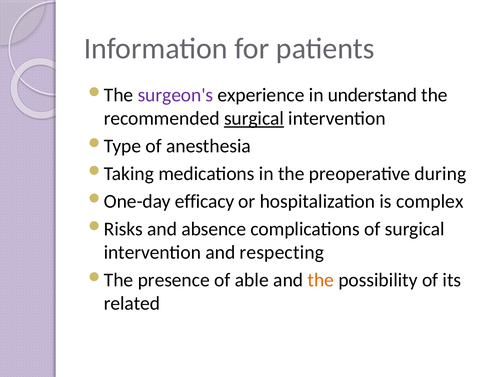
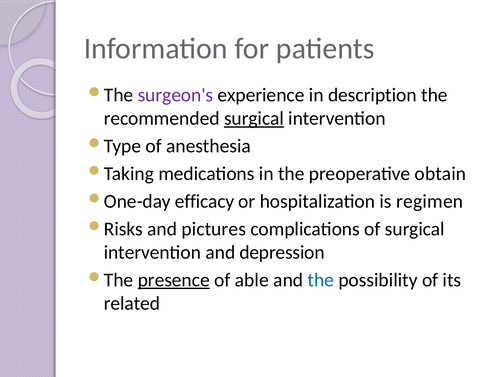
understand: understand -> description (372, 95)
during: during -> obtain (440, 174)
complex: complex -> regimen (430, 201)
absence: absence -> pictures (214, 229)
respecting: respecting -> depression (282, 252)
presence underline: none -> present (174, 280)
the colour: orange -> blue (321, 280)
